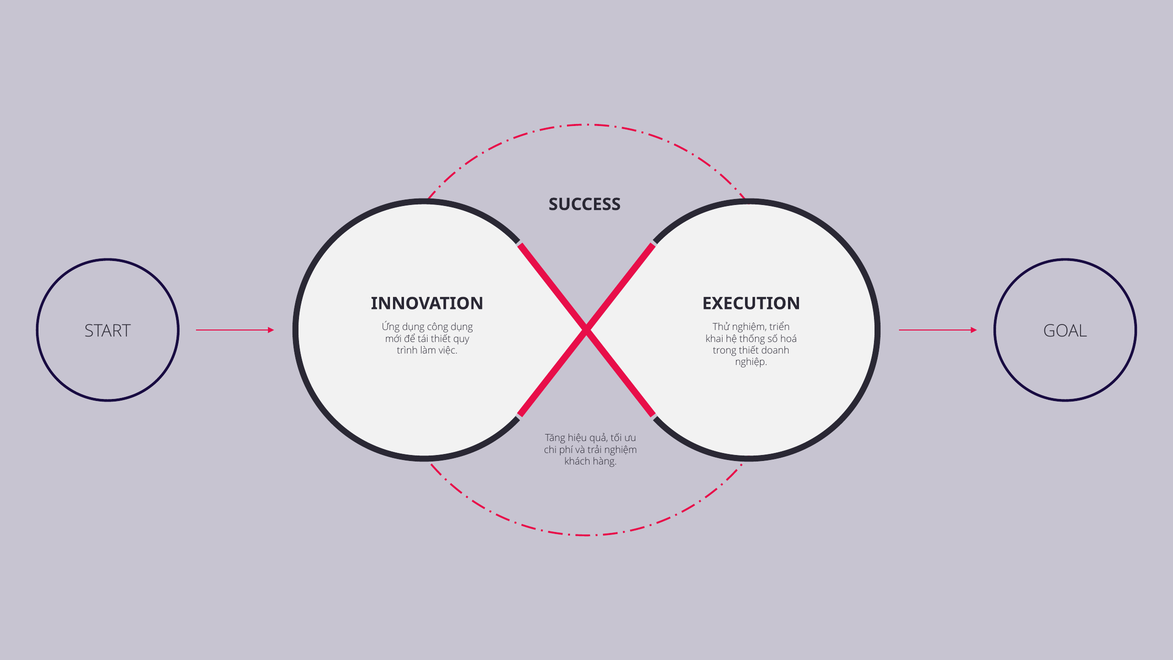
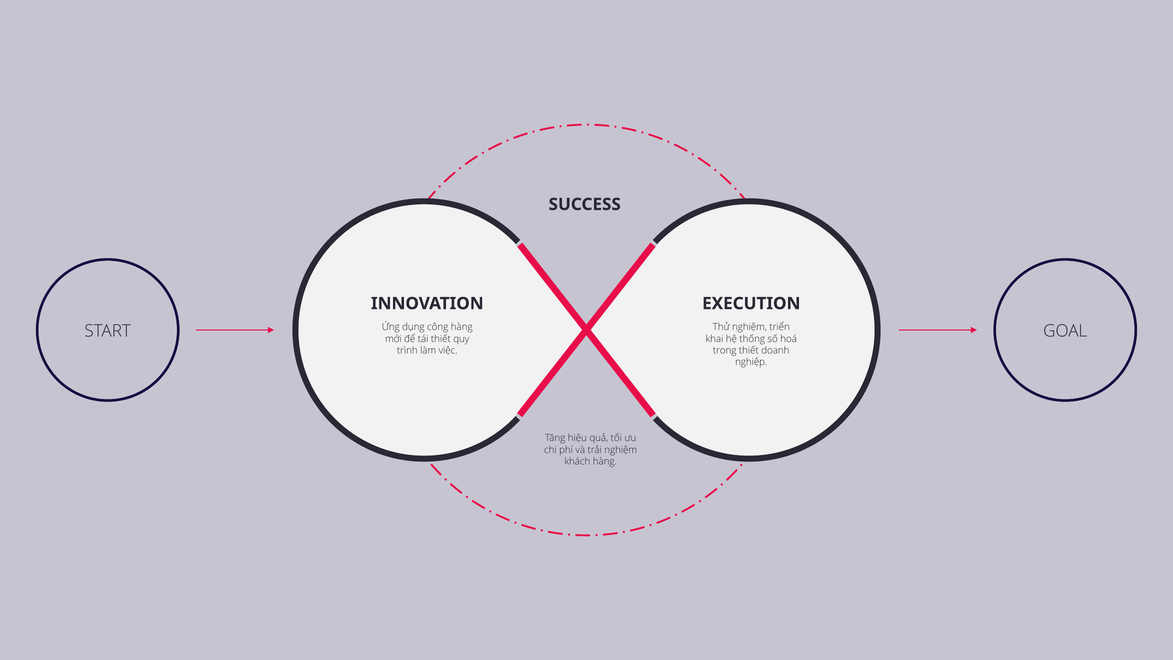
công dụng: dụng -> hàng (462, 327)
